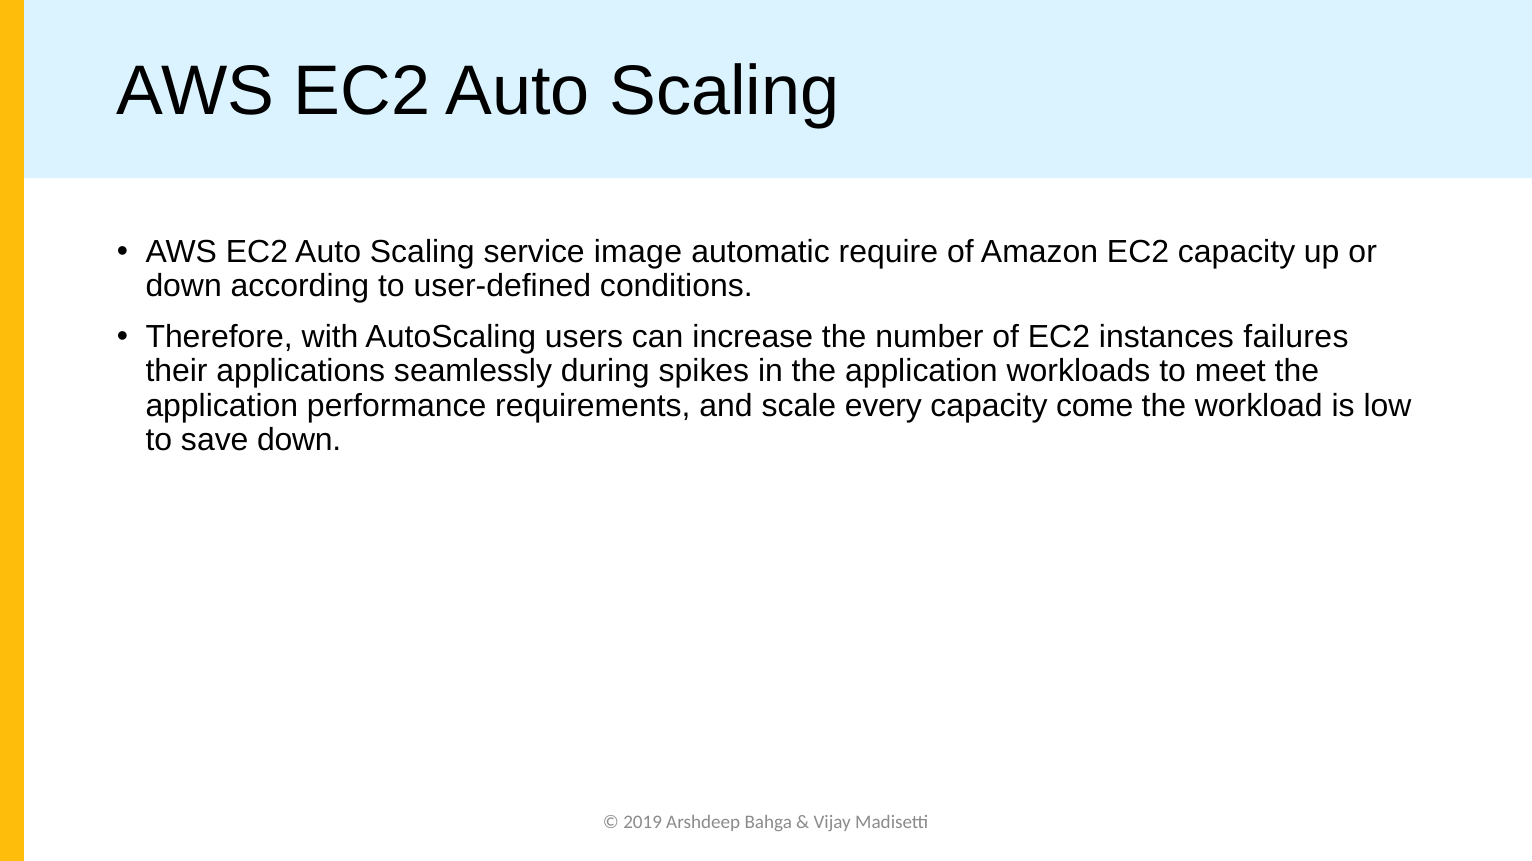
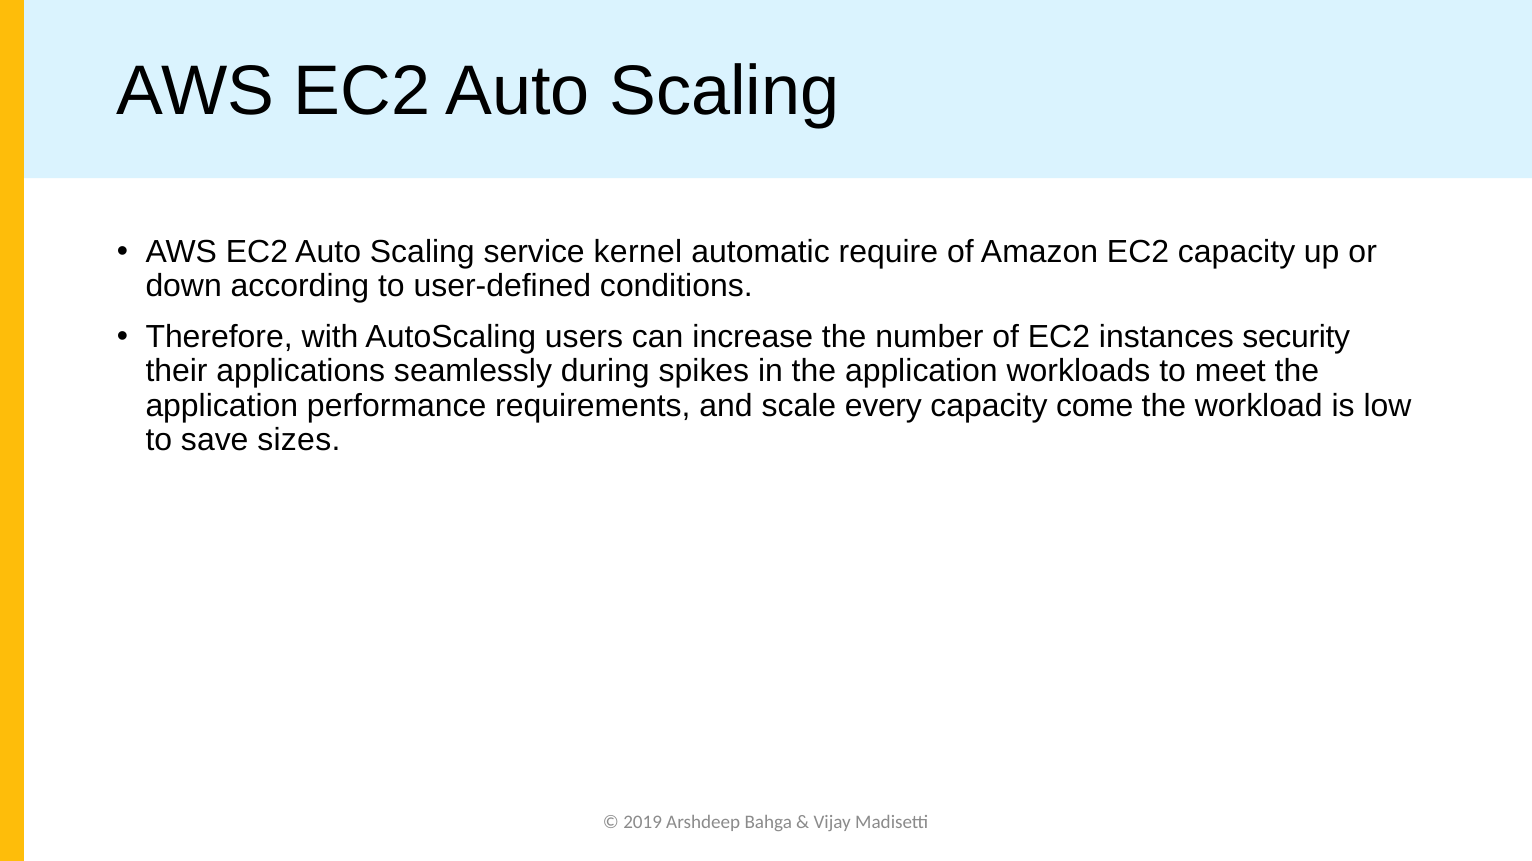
image: image -> kernel (638, 252)
failures: failures -> security (1296, 337)
save down: down -> sizes (299, 441)
